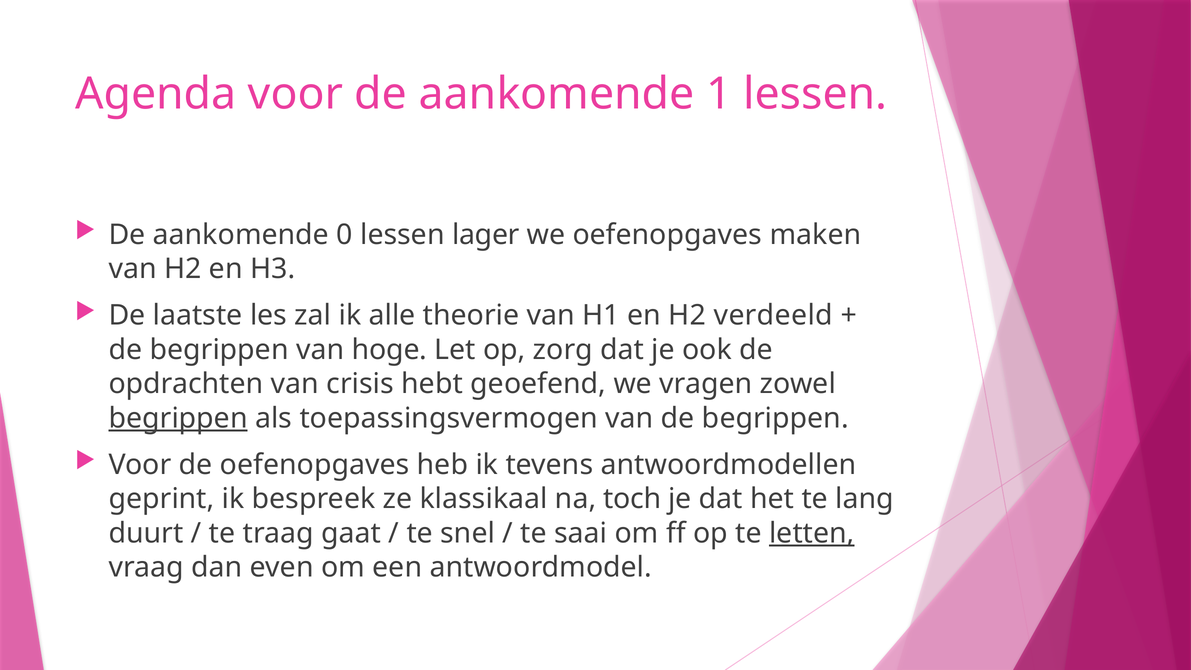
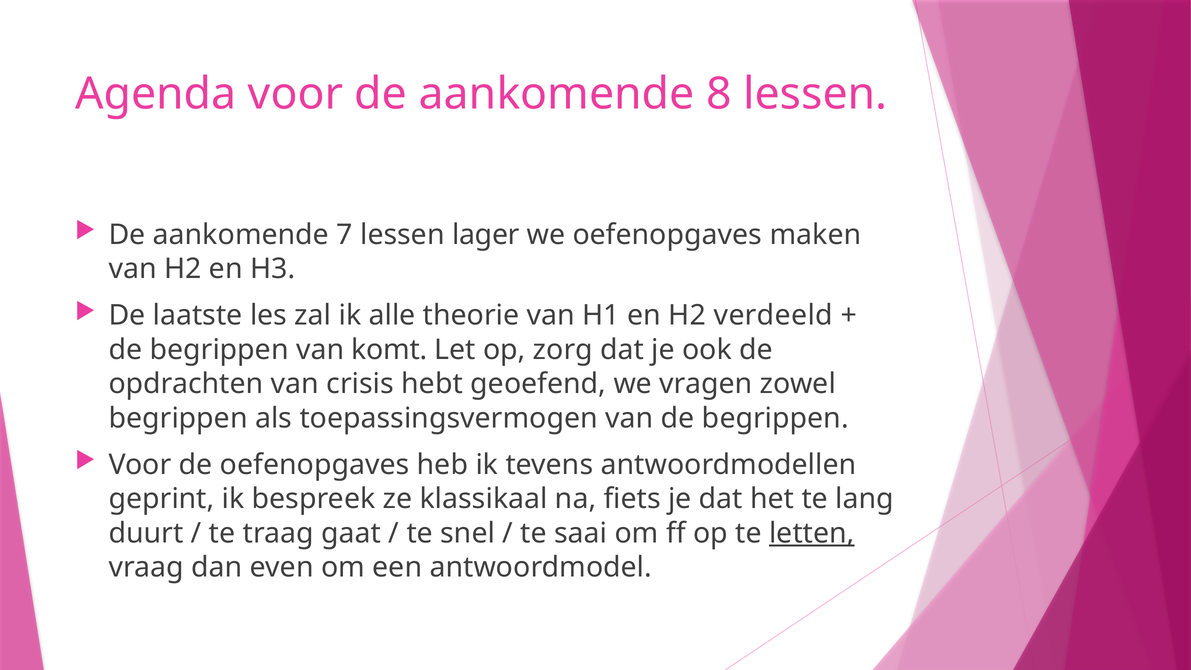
1: 1 -> 8 (719, 94)
0: 0 -> 7 (345, 235)
hoge: hoge -> komt (389, 350)
begrippen underline: present -> none (178, 418)
toch: toch -> fiets (632, 499)
